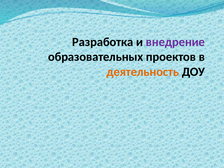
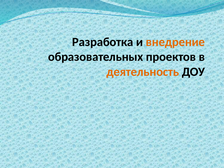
внедрение colour: purple -> orange (175, 42)
